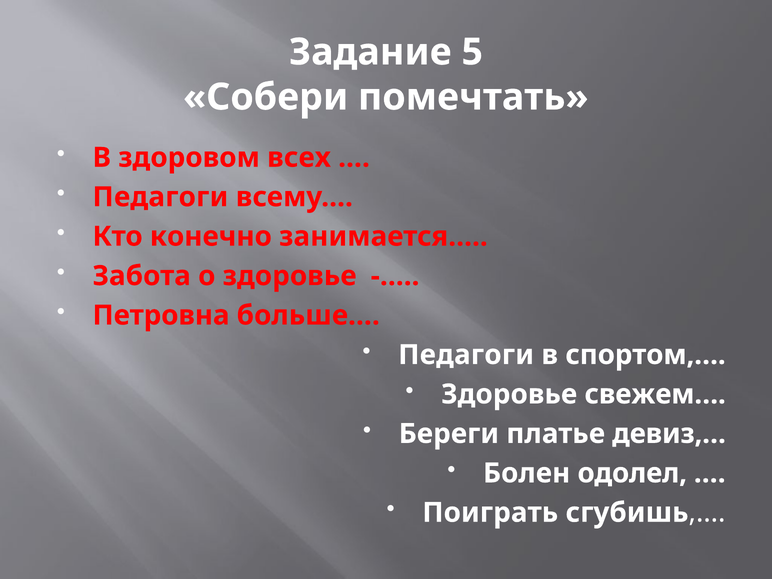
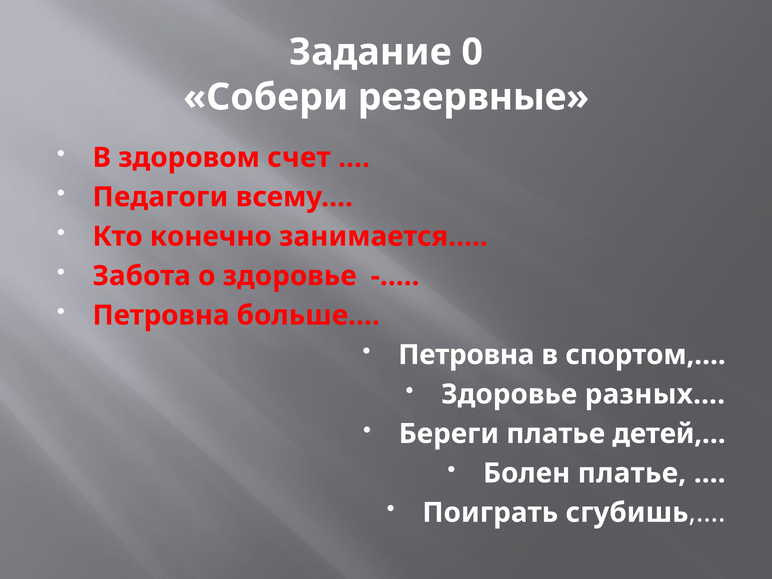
5: 5 -> 0 (472, 52)
помечтать: помечтать -> резервные (473, 97)
всех: всех -> счет (299, 158)
Педагоги: Педагоги -> Петровна (466, 355)
свежем…: свежем… -> разных… (655, 394)
девиз,…: девиз,… -> детей,… (669, 434)
Болен одолел: одолел -> платье (632, 473)
